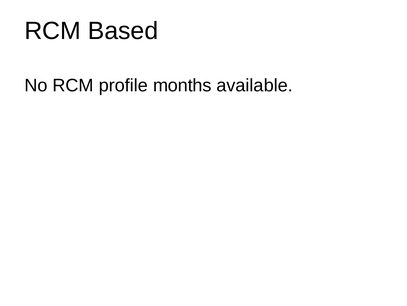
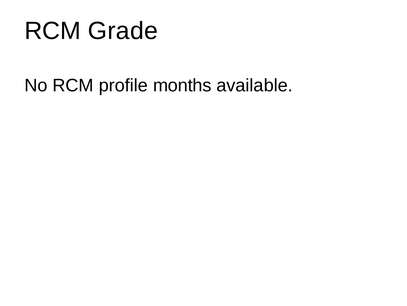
Based: Based -> Grade (123, 31)
